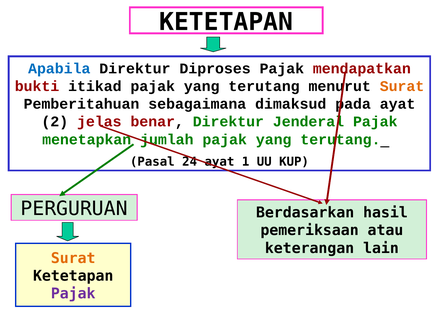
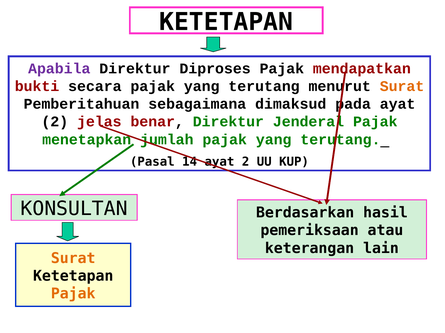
Apabila colour: blue -> purple (59, 69)
itikad: itikad -> secara (95, 86)
24: 24 -> 14 (190, 162)
1: 1 -> 2 (246, 162)
PERGURUAN: PERGURUAN -> KONSULTAN (74, 209)
Pajak colour: purple -> orange (73, 294)
